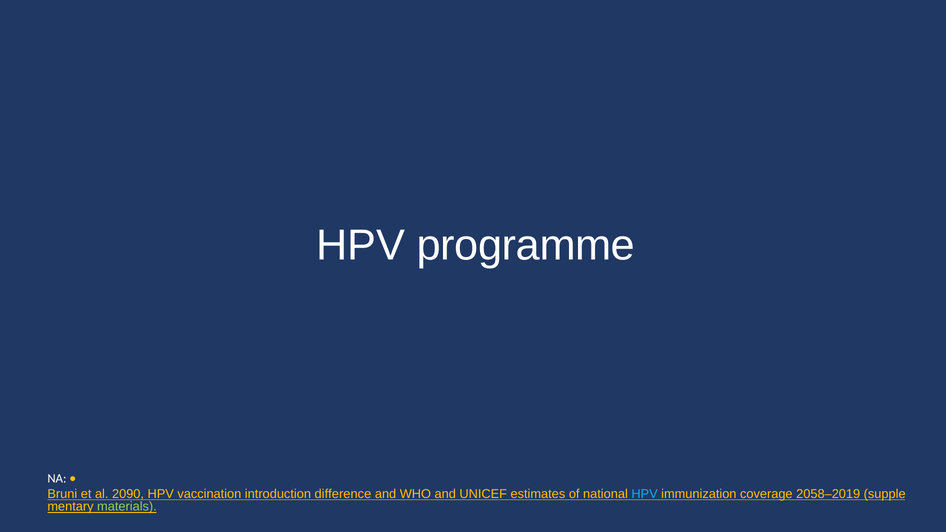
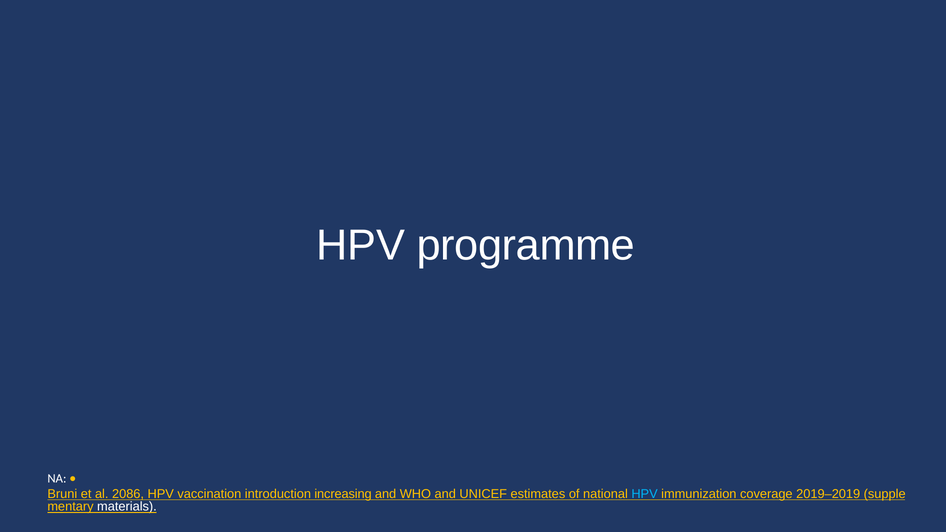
2090: 2090 -> 2086 (128, 494)
difference: difference -> increasing (343, 494)
2058–2019: 2058–2019 -> 2019–2019 (828, 494)
materials colour: light green -> white (127, 507)
